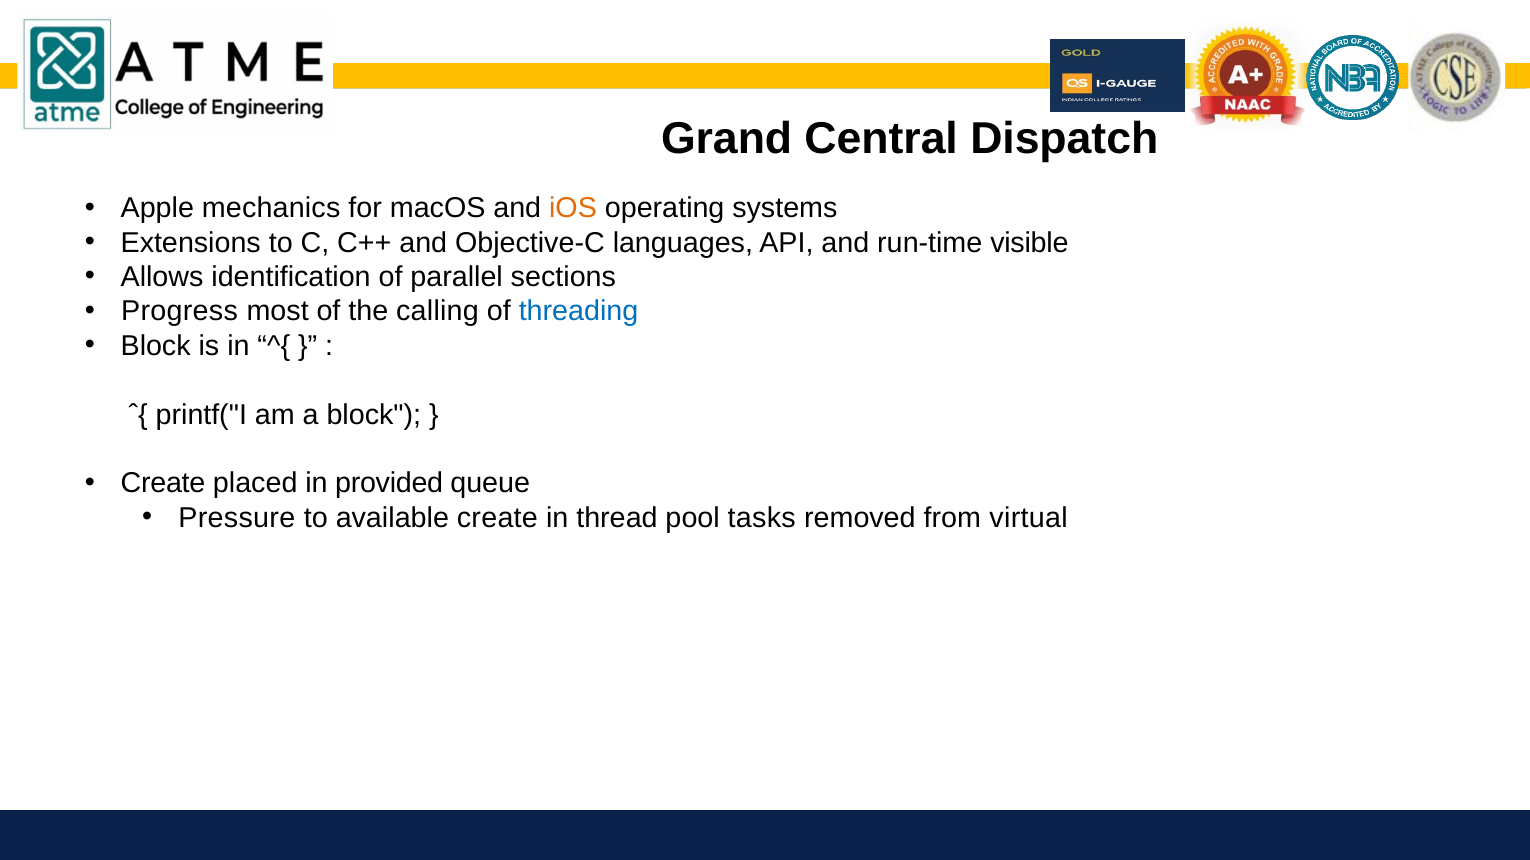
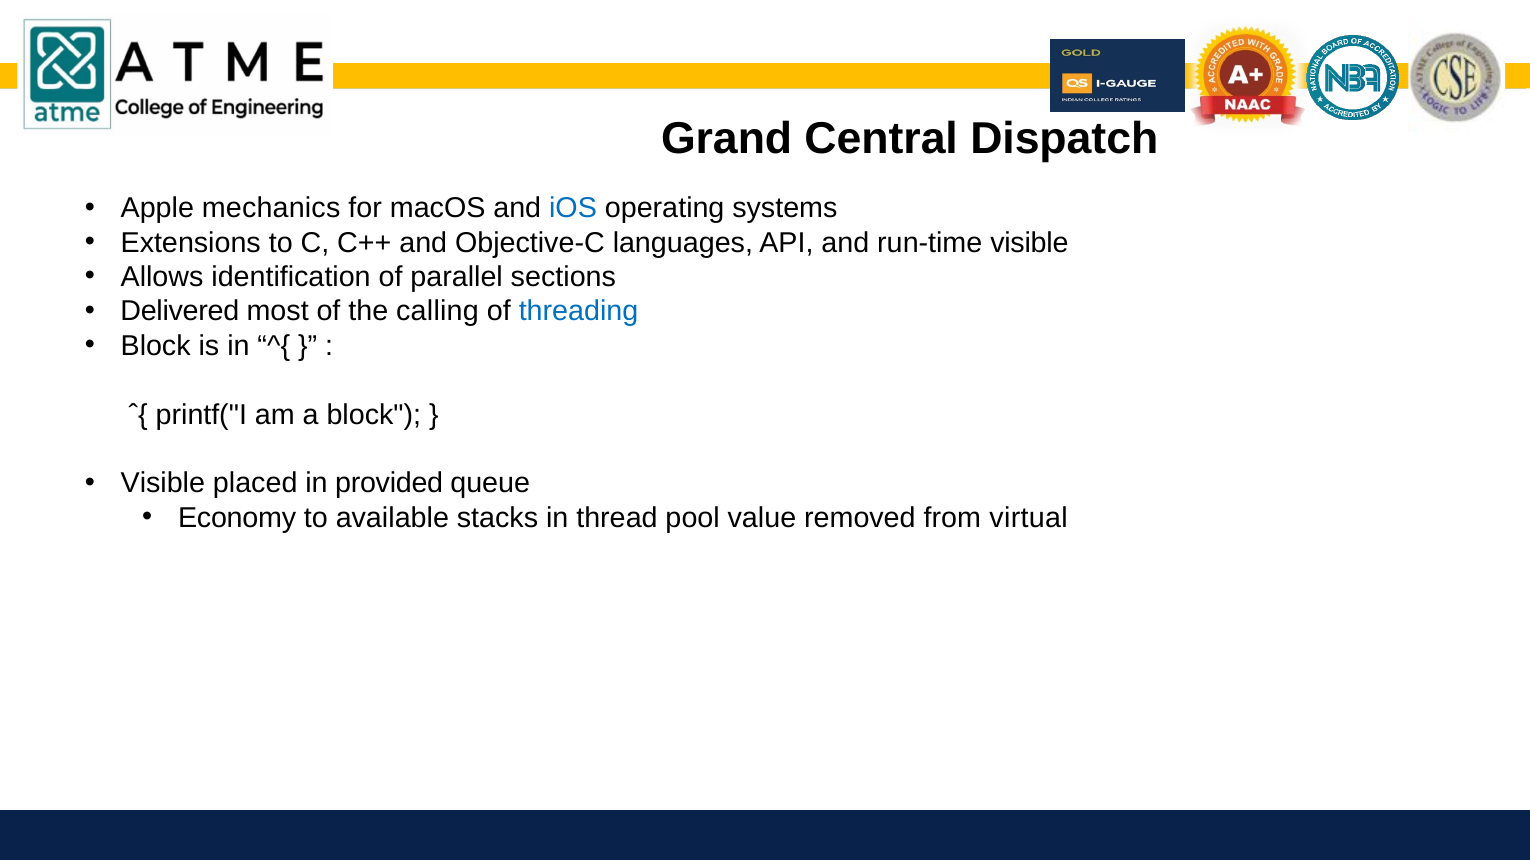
iOS colour: orange -> blue (573, 208)
Progress: Progress -> Delivered (180, 312)
Create: Create -> Visible (163, 484)
Pressure: Pressure -> Economy (237, 518)
available create: create -> stacks (498, 518)
tasks: tasks -> value (762, 518)
